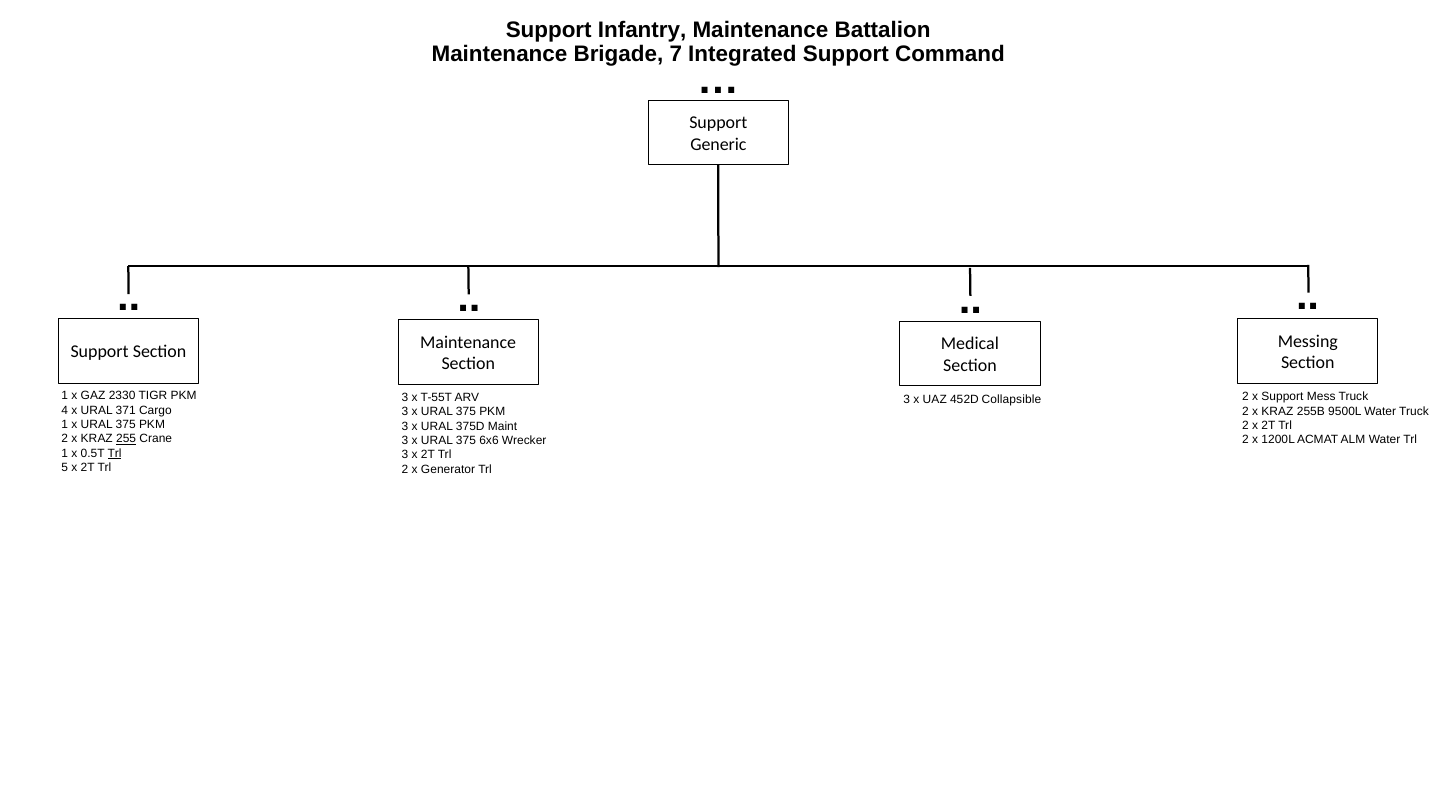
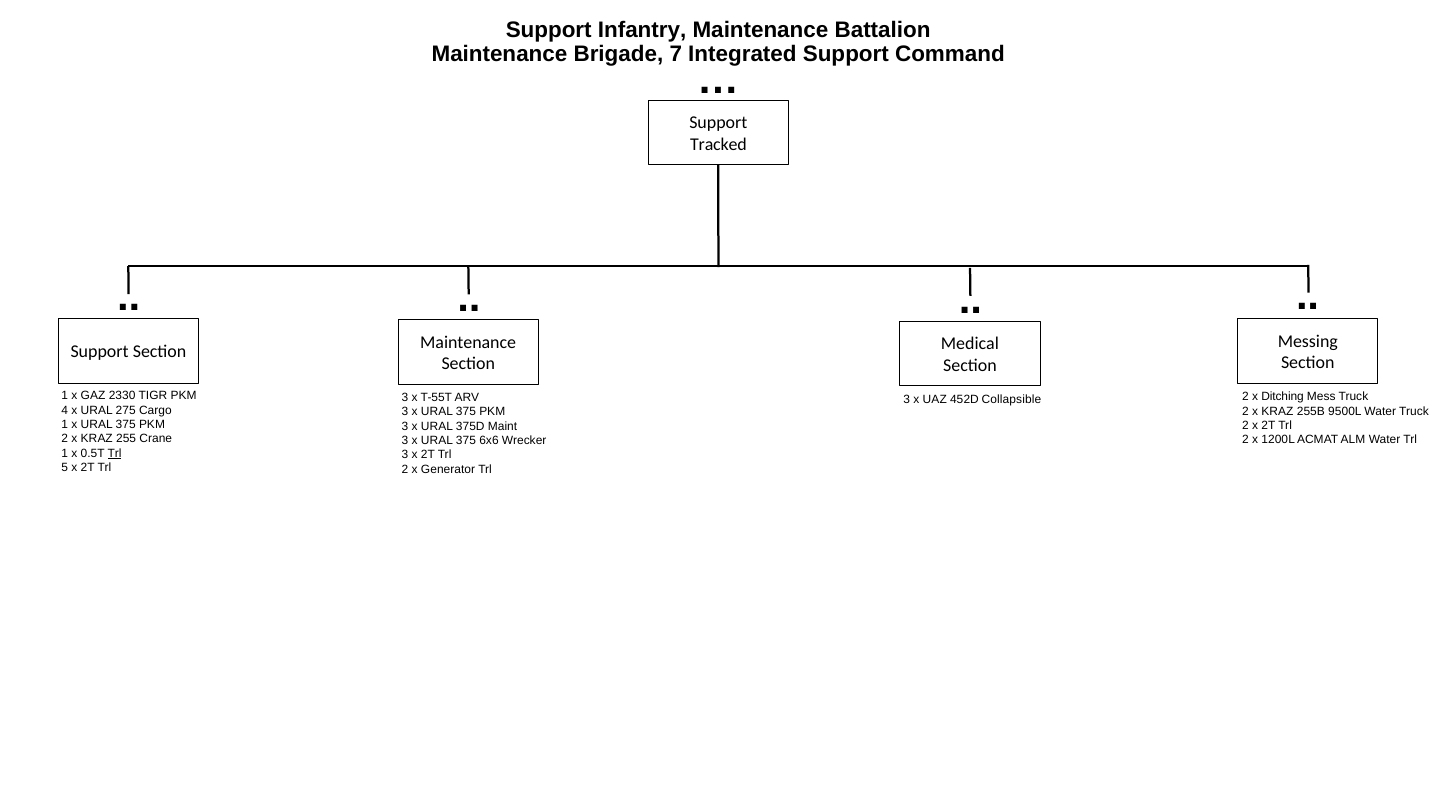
Generic: Generic -> Tracked (718, 145)
x Support: Support -> Ditching (1283, 397)
371: 371 -> 275 (126, 410)
255 underline: present -> none (126, 439)
